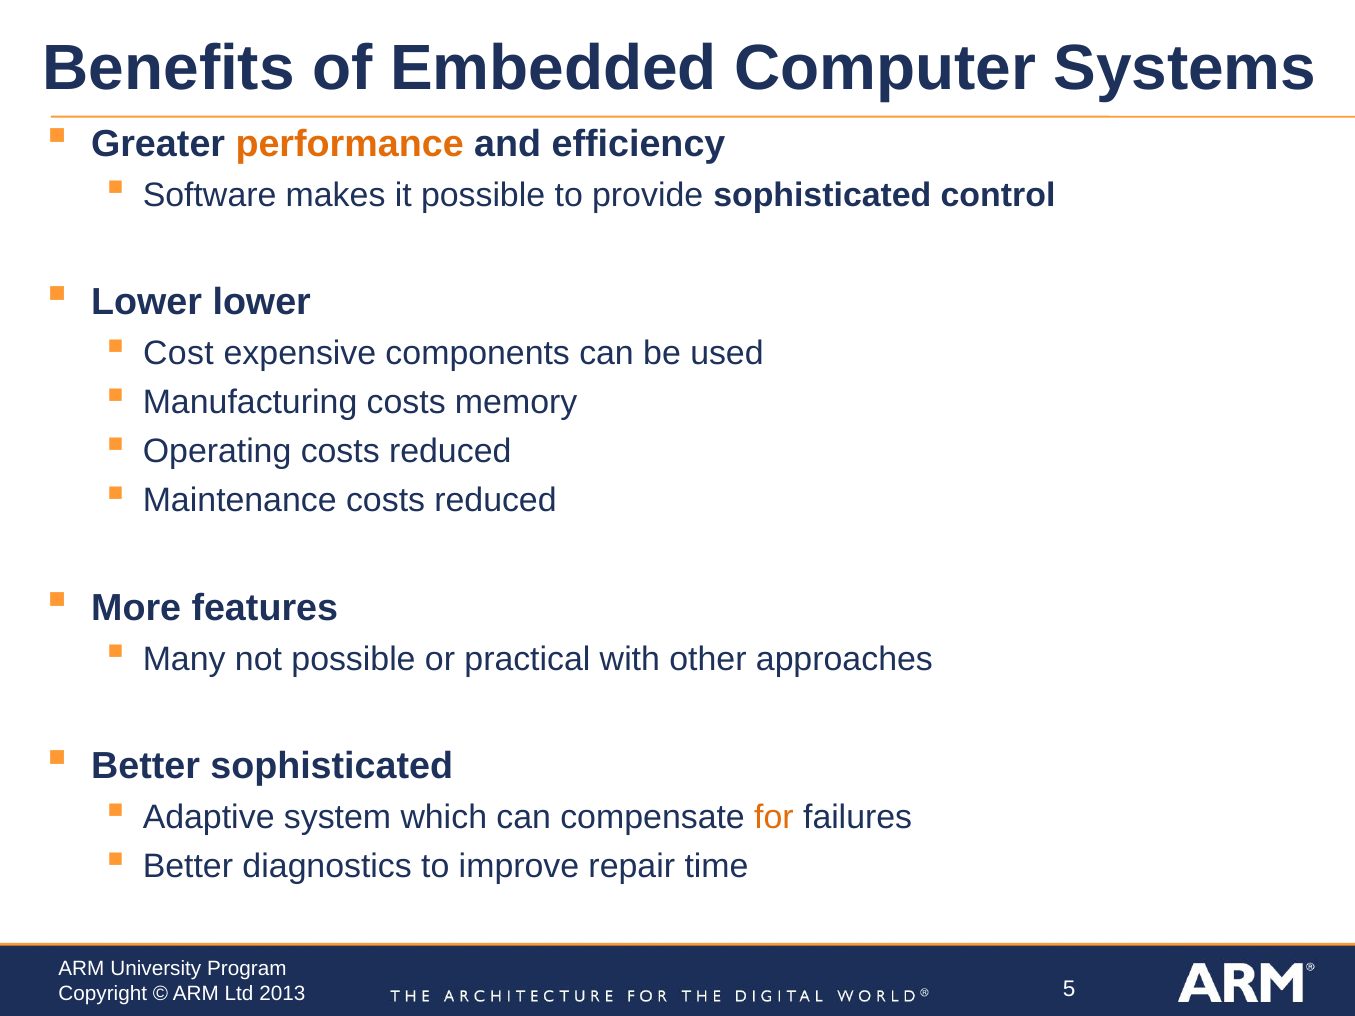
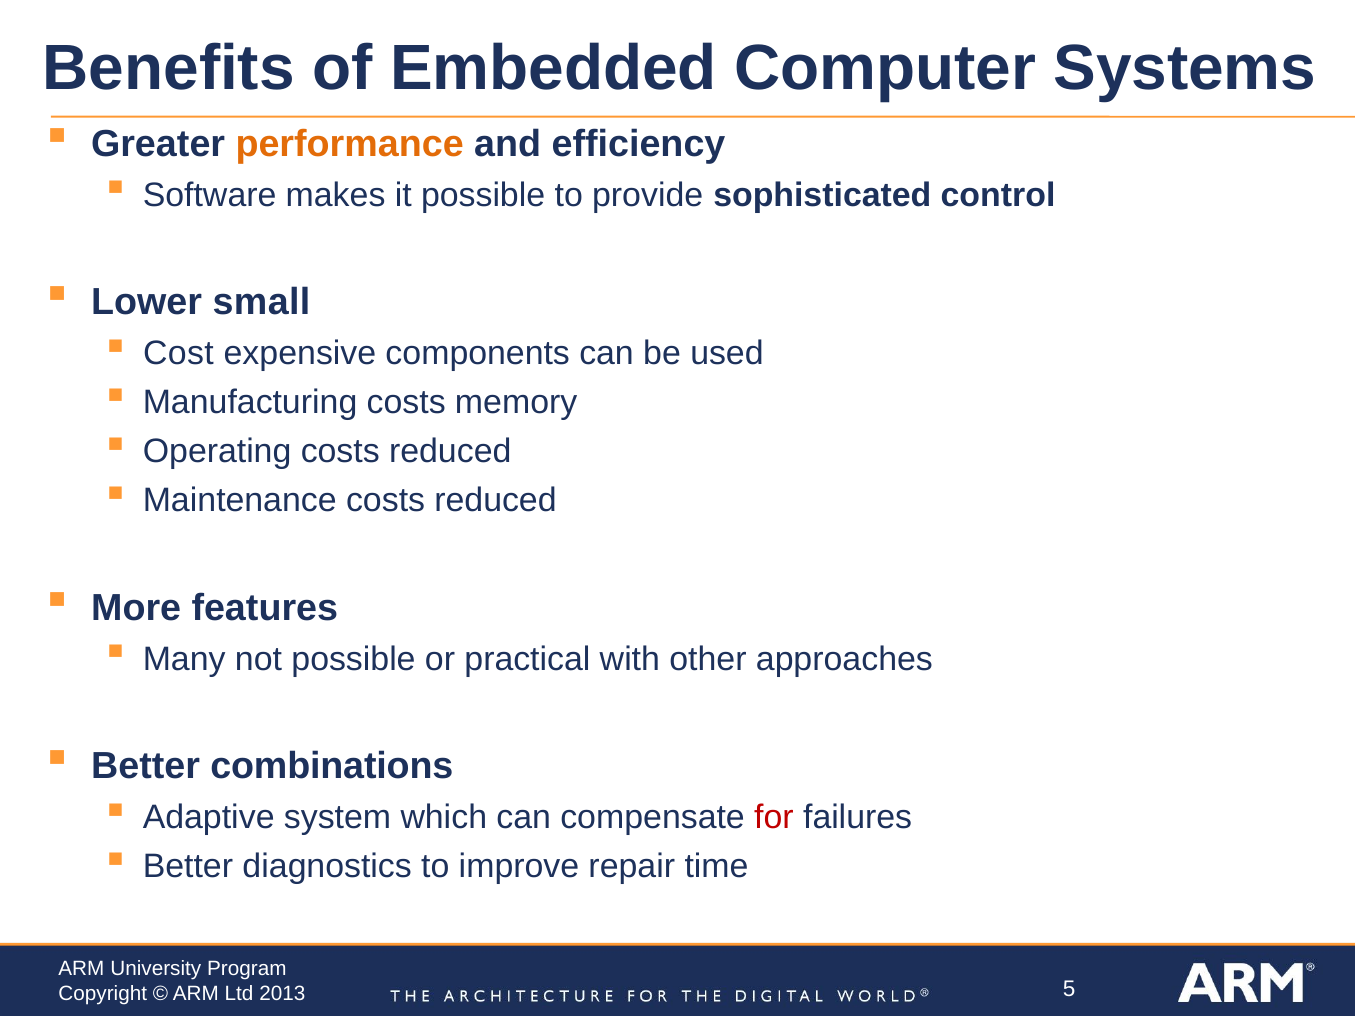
Lower lower: lower -> small (262, 302)
Better sophisticated: sophisticated -> combinations (332, 766)
for colour: orange -> red (774, 817)
